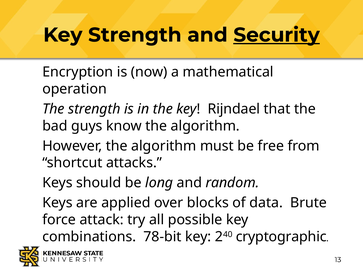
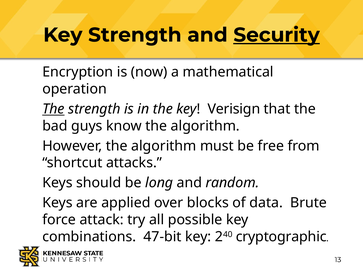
The underline: none -> present (53, 109)
Rijndael: Rijndael -> Verisign (234, 109)
78-bit: 78-bit -> 47-bit (162, 237)
